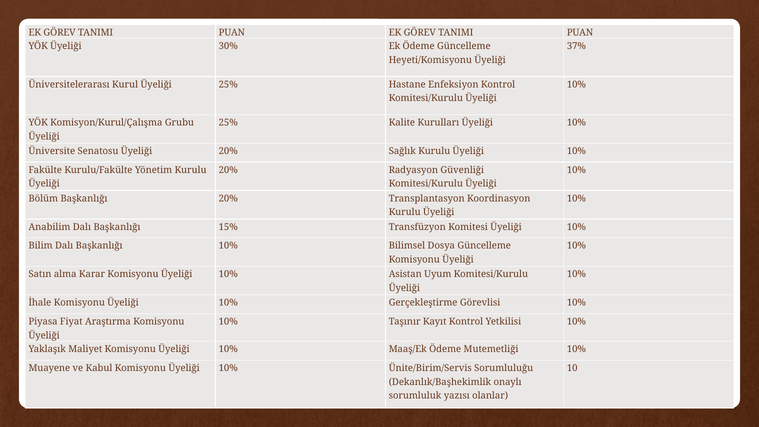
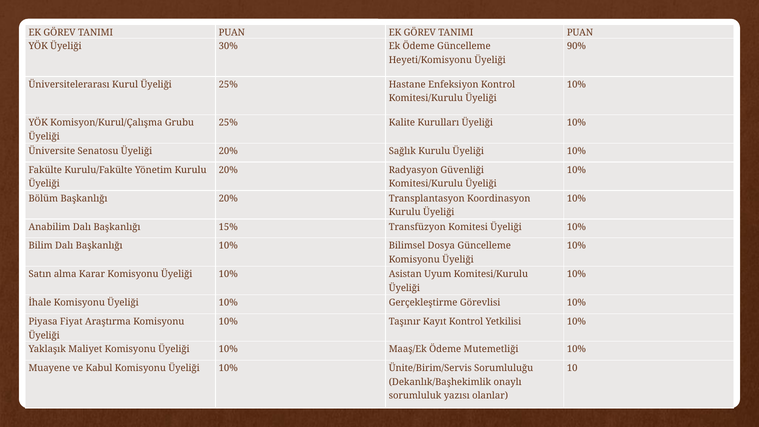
37%: 37% -> 90% (576, 46)
